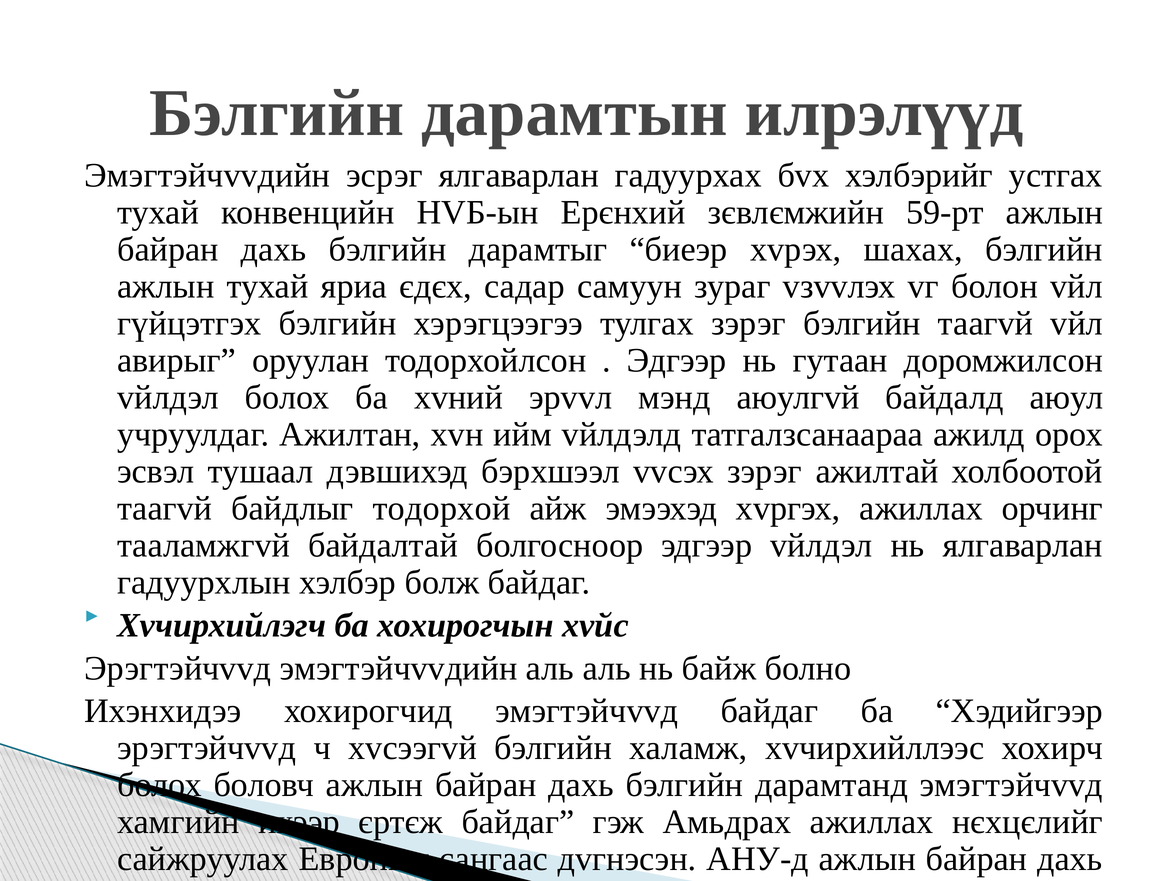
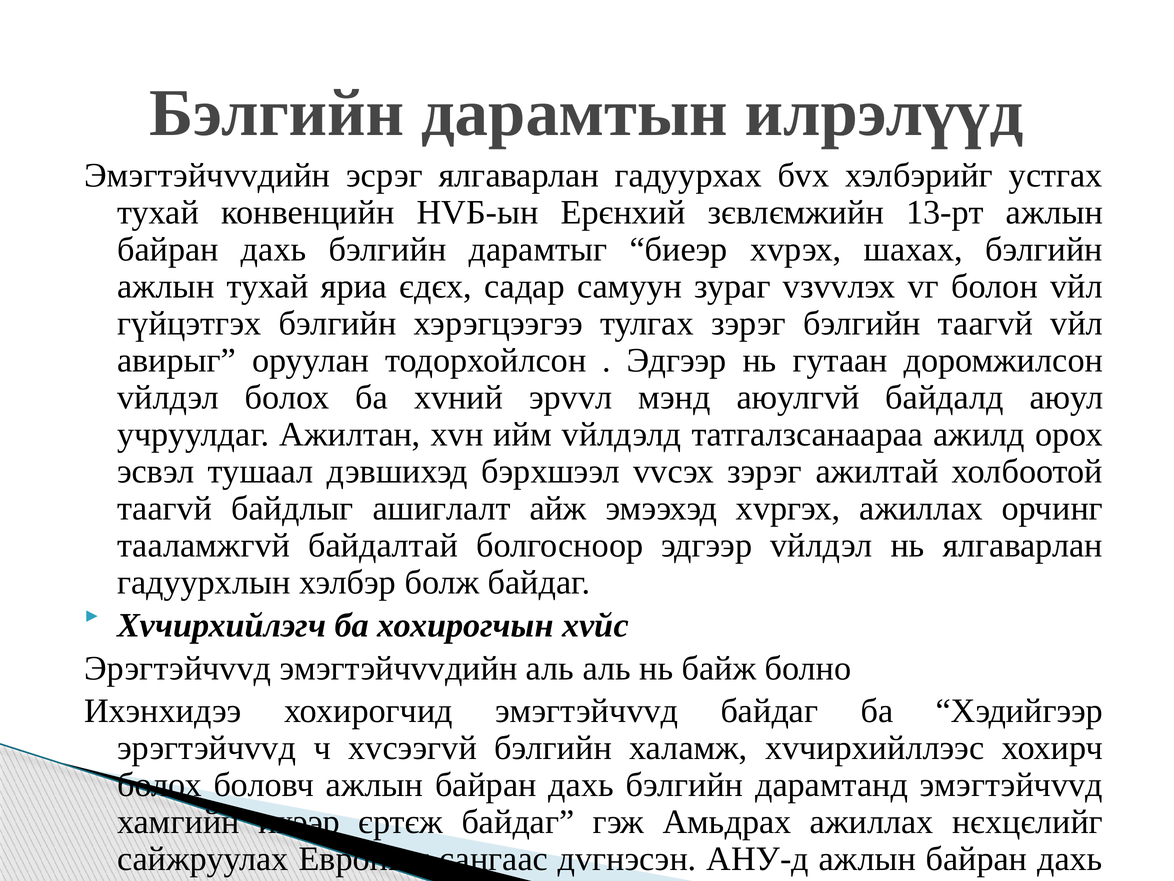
59-рт: 59-рт -> 13-рт (945, 212)
тодорхой: тодорхой -> ашиглалт (442, 508)
